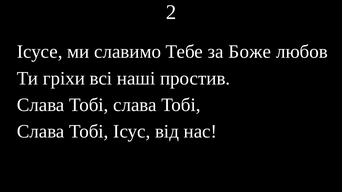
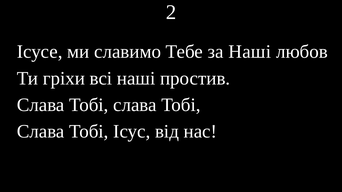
за Боже: Боже -> Наші (250, 52)
